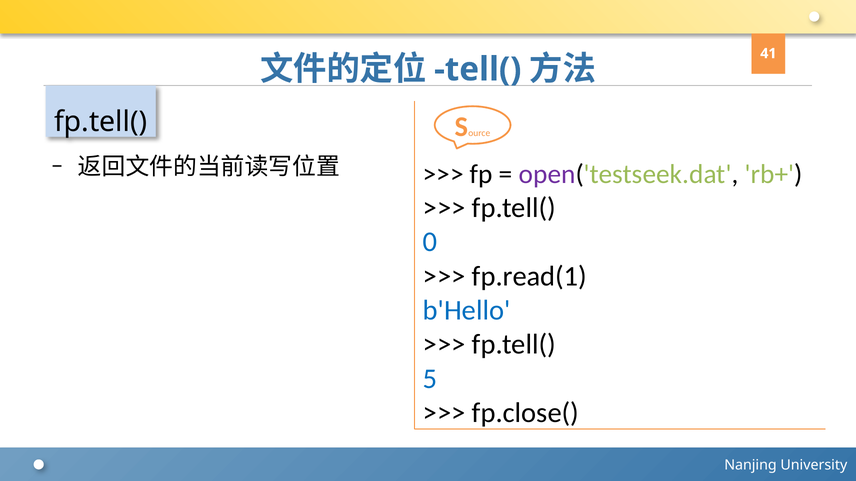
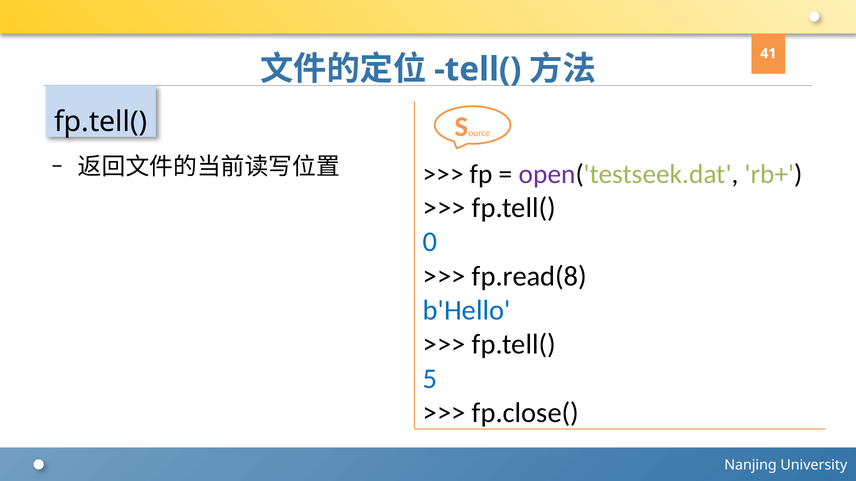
fp.read(1: fp.read(1 -> fp.read(8 (529, 276)
